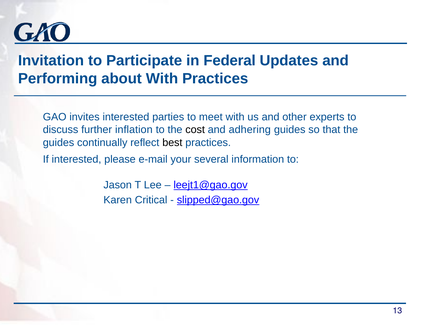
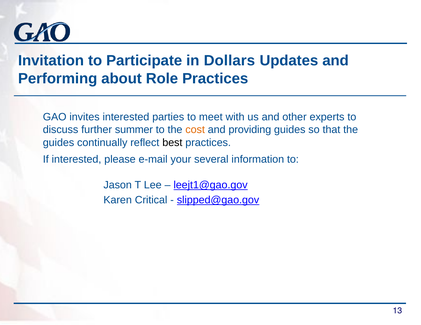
Federal: Federal -> Dollars (229, 61)
about With: With -> Role (162, 79)
inflation: inflation -> summer (134, 130)
cost colour: black -> orange (195, 130)
adhering: adhering -> providing (250, 130)
